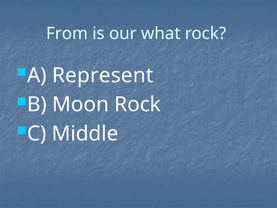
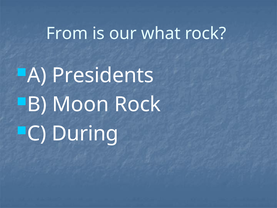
Represent: Represent -> Presidents (103, 75)
Middle: Middle -> During (85, 133)
